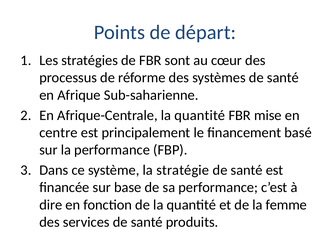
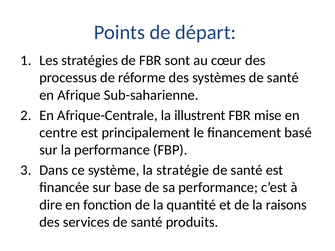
Afrique-Centrale la quantité: quantité -> illustrent (200, 115)
femme: femme -> raisons (286, 205)
